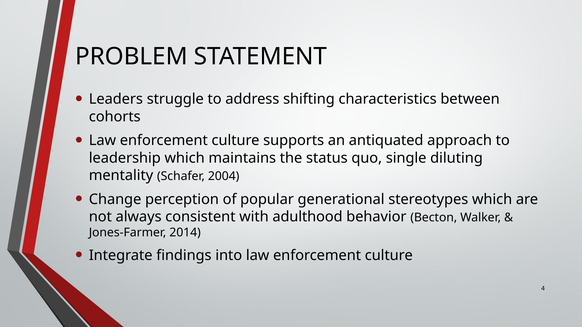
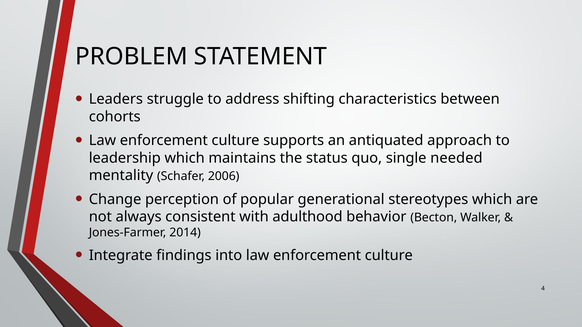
diluting: diluting -> needed (456, 158)
2004: 2004 -> 2006 (224, 176)
